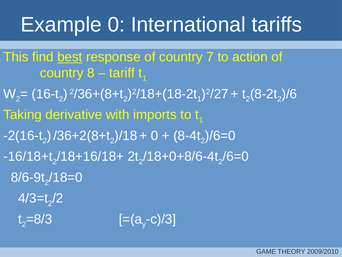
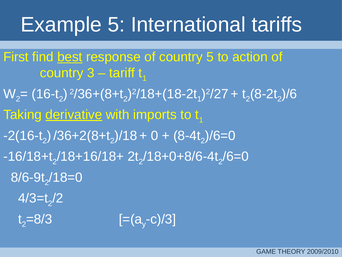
Example 0: 0 -> 5 (116, 25)
This: This -> First (16, 57)
country 7: 7 -> 5 (210, 57)
8: 8 -> 3 (91, 73)
derivative underline: none -> present (74, 115)
